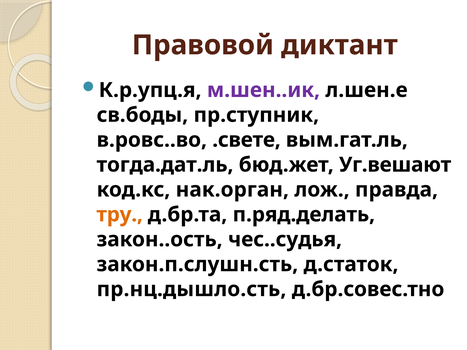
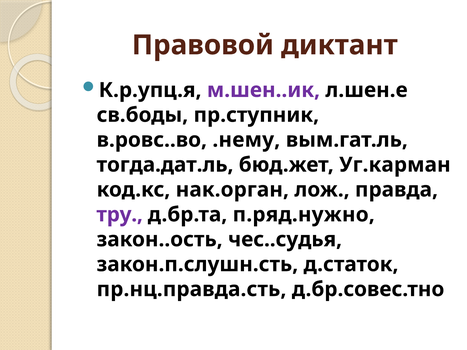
.свете: .свете -> .нему (246, 140)
Уг.вешают: Уг.вешают -> Уг.карман (395, 165)
тру colour: orange -> purple (120, 215)
п.ряд.делать: п.ряд.делать -> п.ряд.нужно (304, 215)
пр.нц.дышло.сть: пр.нц.дышло.сть -> пр.нц.правда.сть (191, 289)
